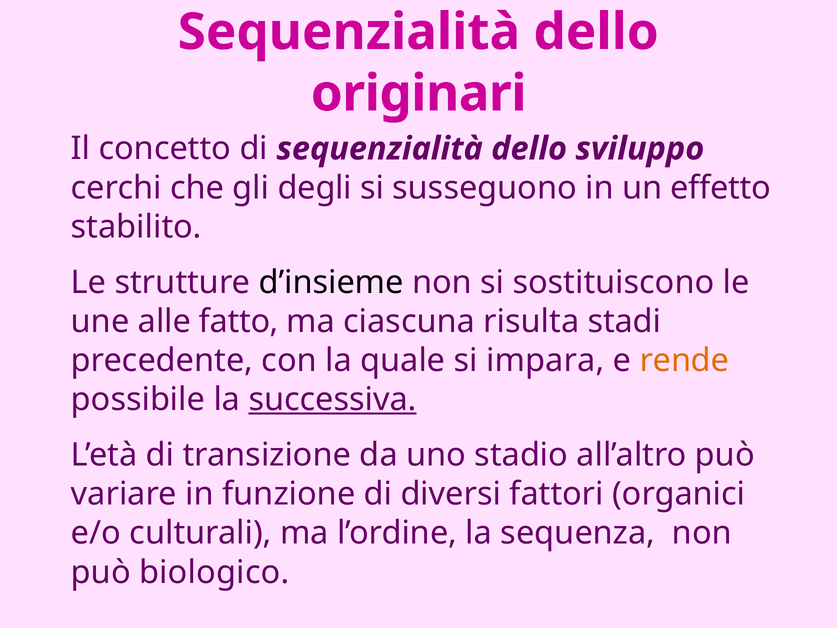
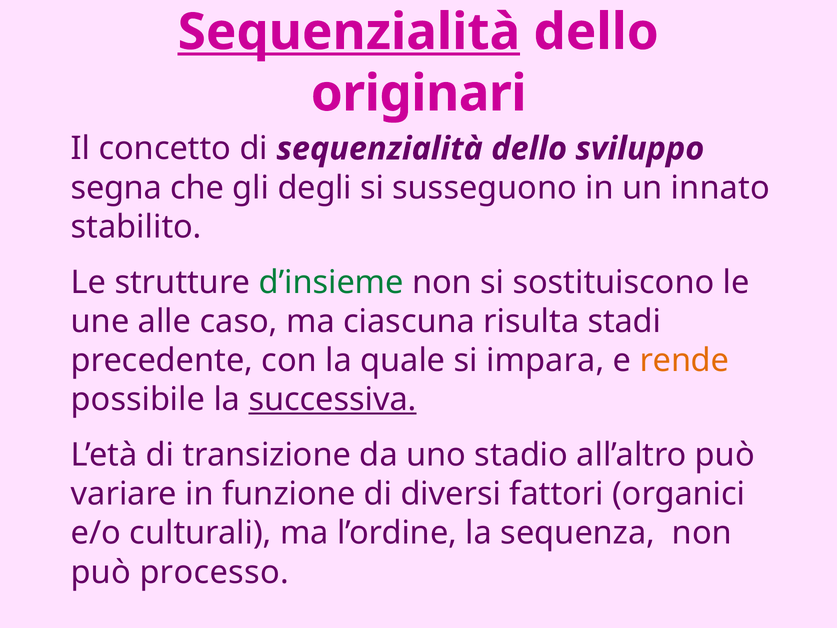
Sequenzialità underline: none -> present (349, 32)
cerchi: cerchi -> segna (116, 188)
effetto: effetto -> innato (720, 188)
d’insieme colour: black -> green (331, 282)
fatto: fatto -> caso (239, 321)
biologico: biologico -> processo (214, 572)
